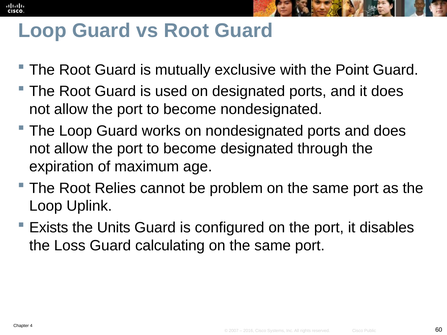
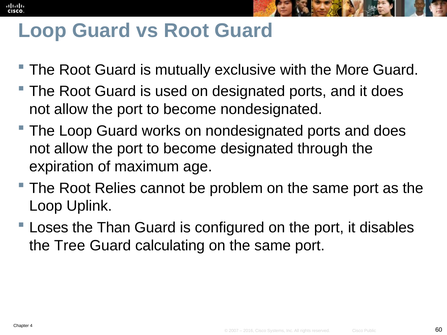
Point: Point -> More (352, 70)
Exists: Exists -> Loses (49, 228)
Units: Units -> Than (114, 228)
Loss: Loss -> Tree (70, 246)
